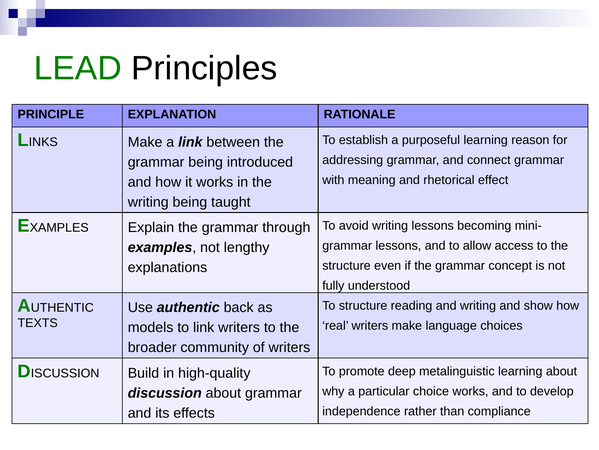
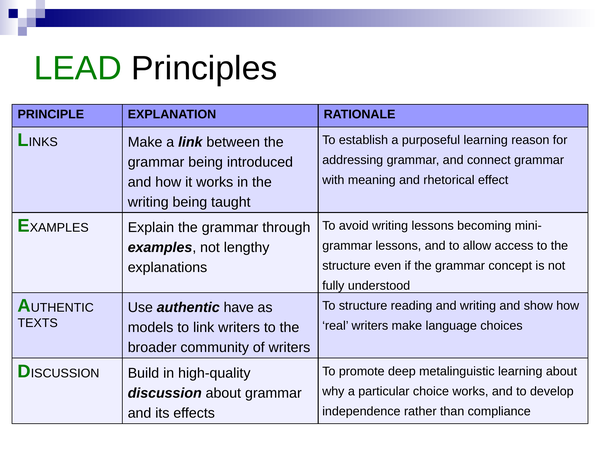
back: back -> have (239, 307)
